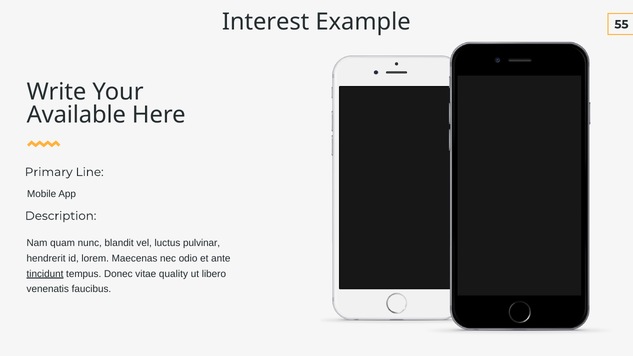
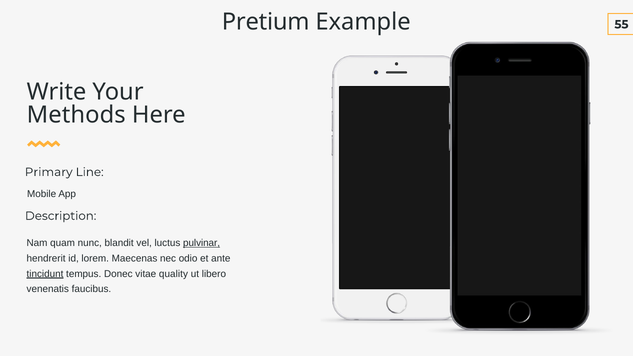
Interest: Interest -> Pretium (266, 22)
Available: Available -> Methods (76, 115)
pulvinar underline: none -> present (202, 243)
